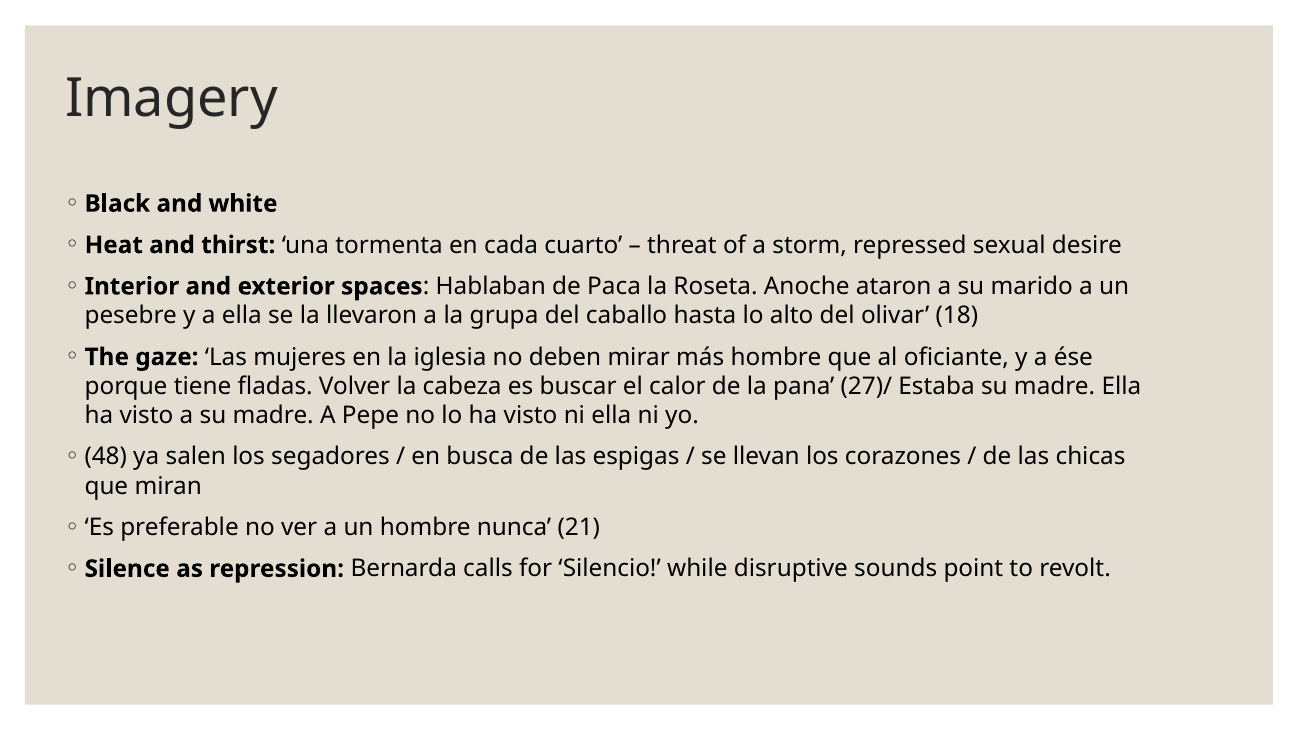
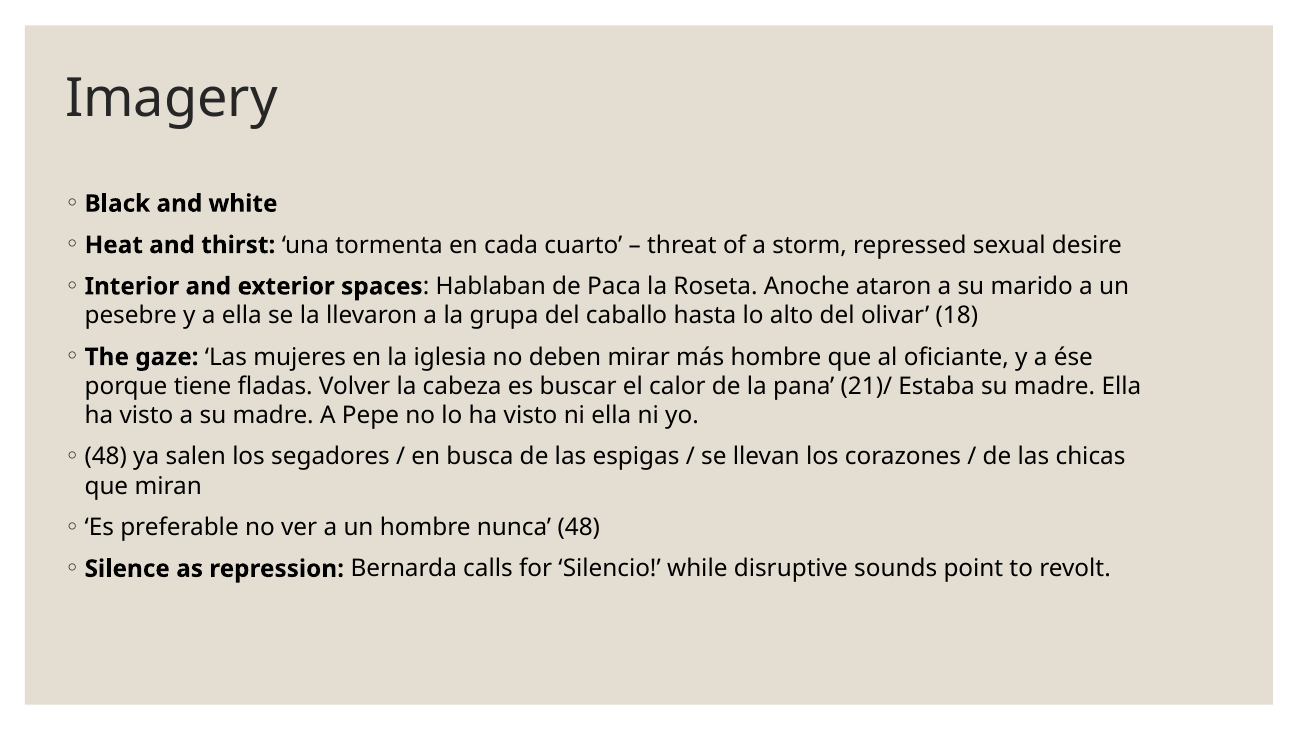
27)/: 27)/ -> 21)/ (866, 386)
nunca 21: 21 -> 48 (579, 528)
